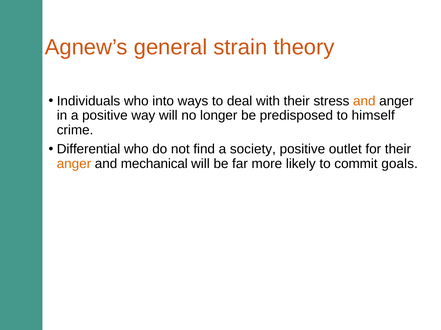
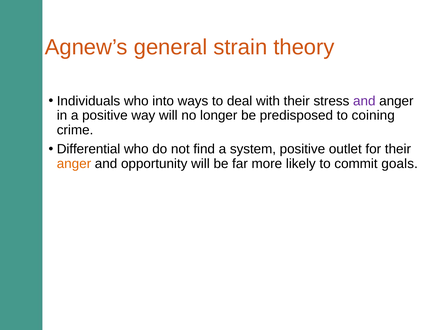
and colour: orange -> purple (364, 101)
himself: himself -> coining (373, 116)
society: society -> system (253, 149)
mechanical: mechanical -> opportunity (154, 164)
